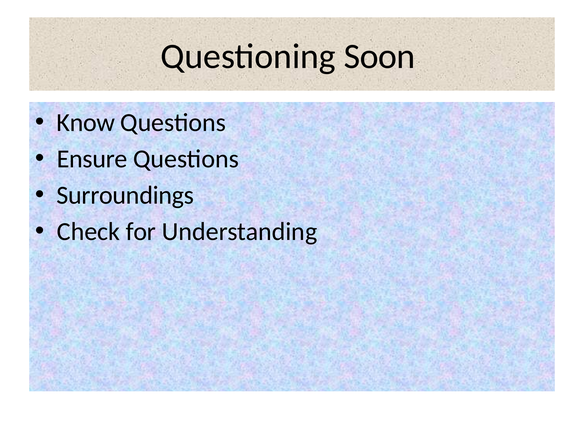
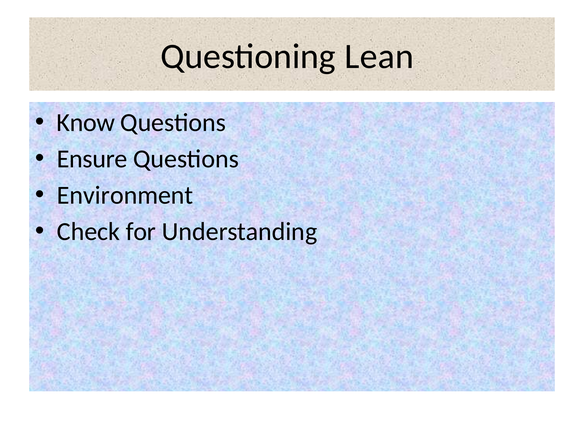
Soon: Soon -> Lean (379, 57)
Surroundings: Surroundings -> Environment (125, 195)
